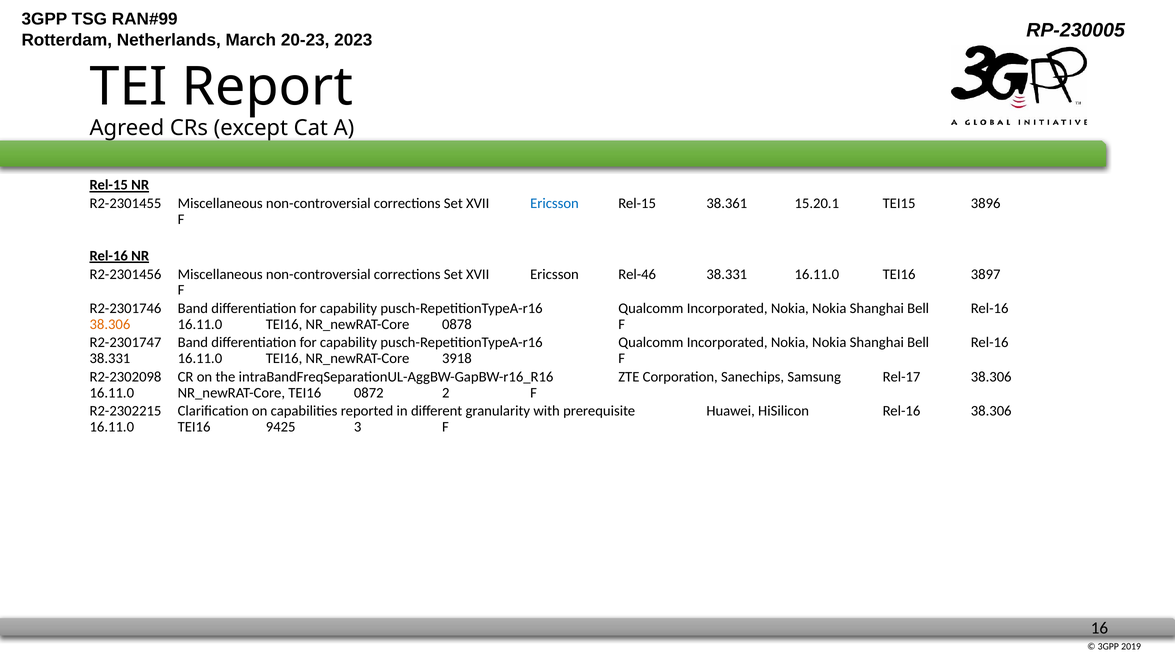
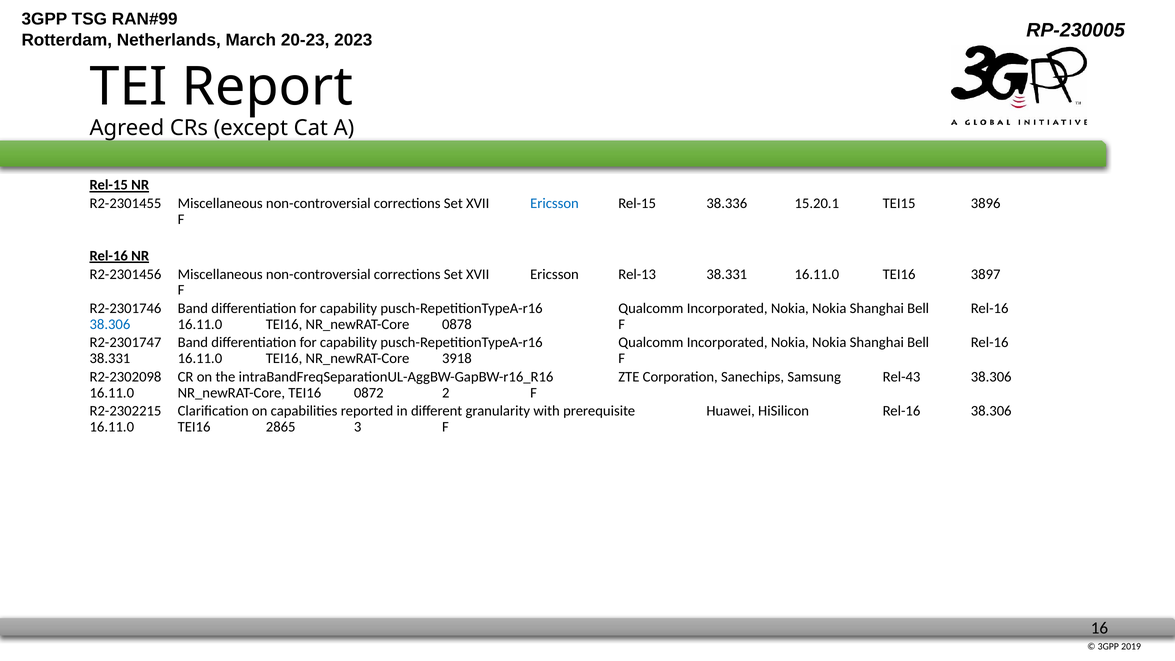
38.361: 38.361 -> 38.336 (727, 203)
Rel-46: Rel-46 -> Rel-13 (637, 274)
38.306 colour: orange -> blue (110, 324)
Rel-17: Rel-17 -> Rel-43 (902, 377)
9425: 9425 -> 2865 (281, 427)
